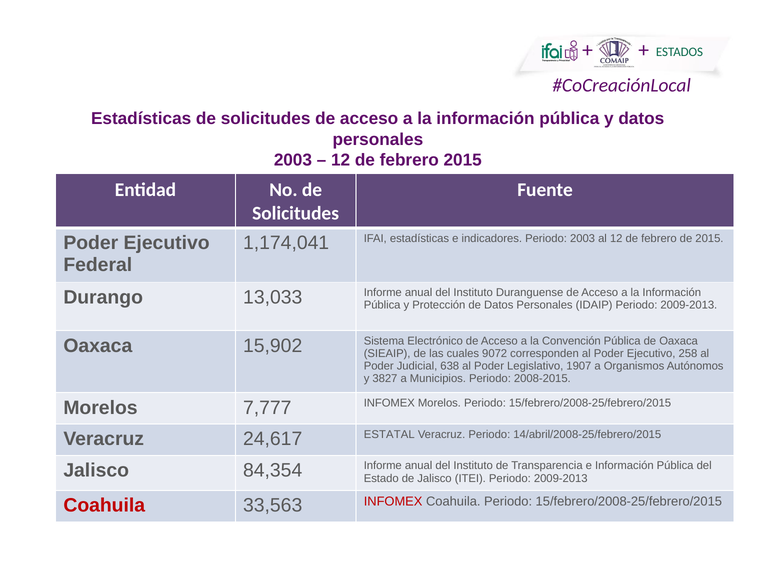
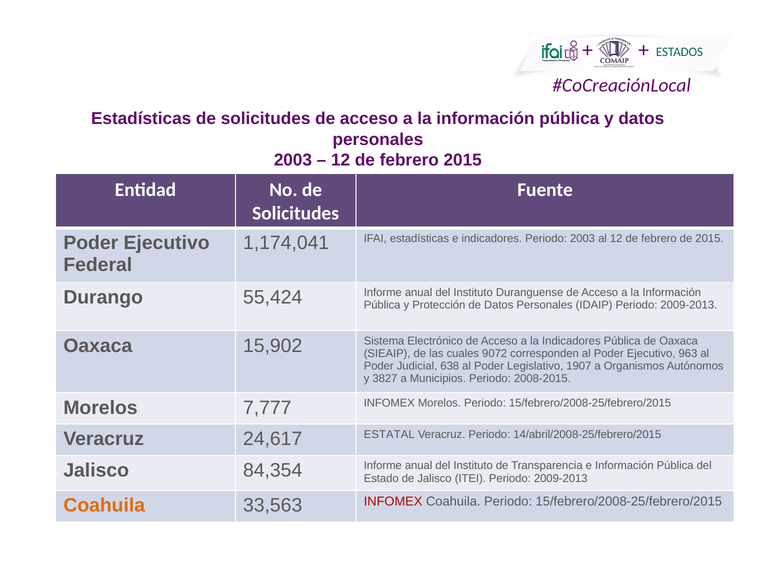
13,033: 13,033 -> 55,424 (273, 297)
la Convención: Convención -> Indicadores (571, 341)
258: 258 -> 963 (688, 354)
Coahuila colour: red -> orange (104, 506)
